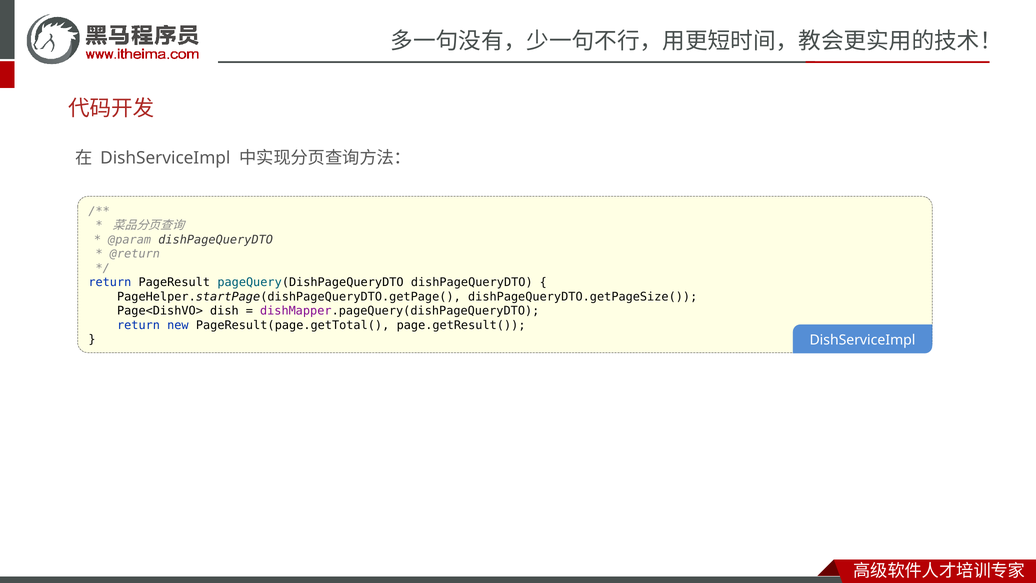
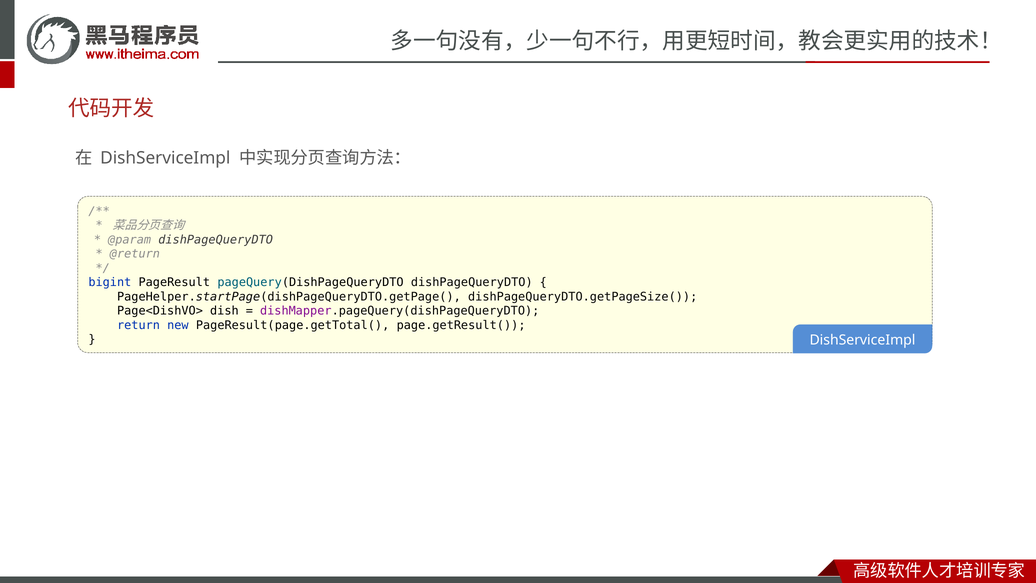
return: return -> bigint (110, 282)
